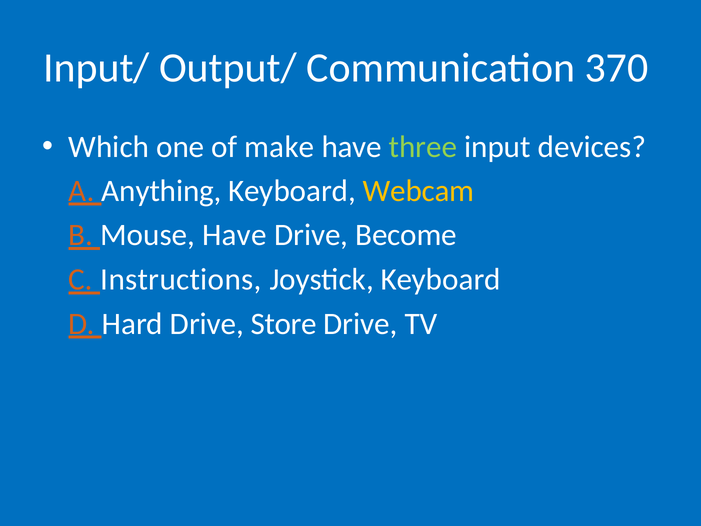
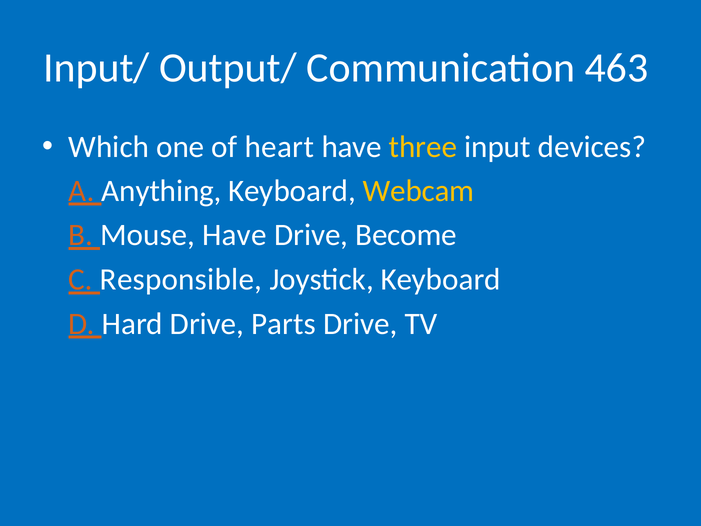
370: 370 -> 463 (617, 68)
make: make -> heart (279, 147)
three colour: light green -> yellow (423, 147)
Instructions: Instructions -> Responsible (181, 279)
Store: Store -> Parts (284, 324)
